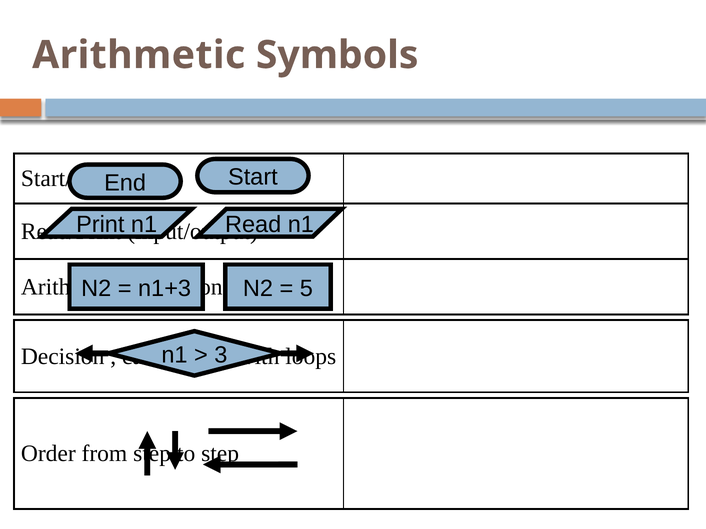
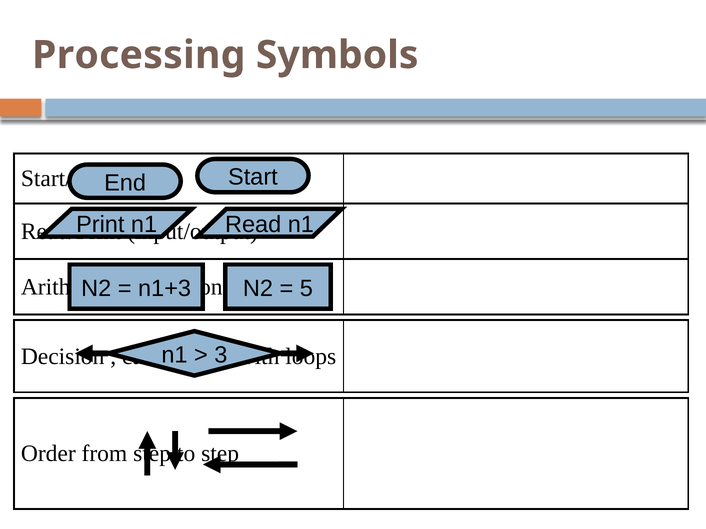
Arithmetic: Arithmetic -> Processing (139, 55)
